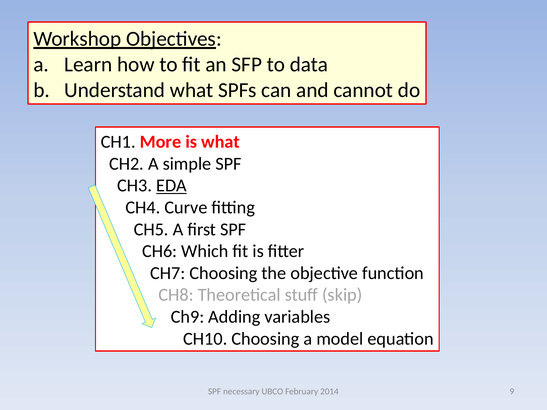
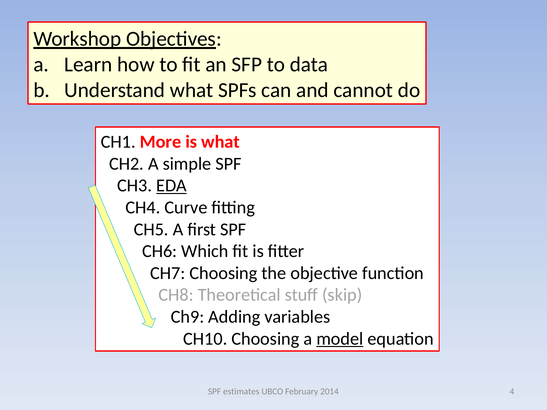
model underline: none -> present (340, 339)
necessary: necessary -> estimates (241, 392)
9: 9 -> 4 (512, 392)
